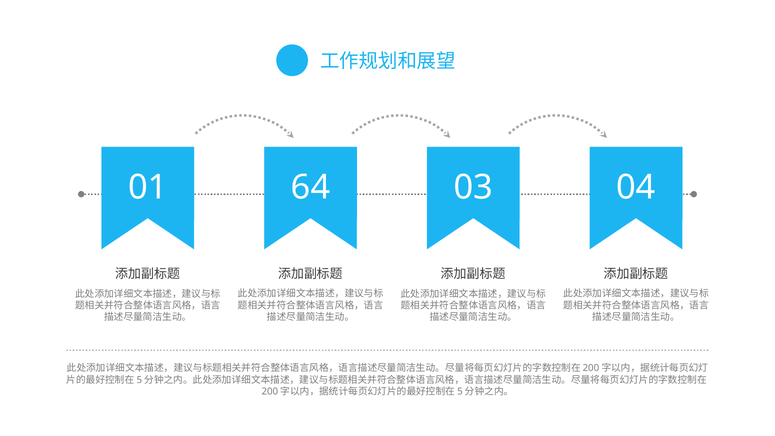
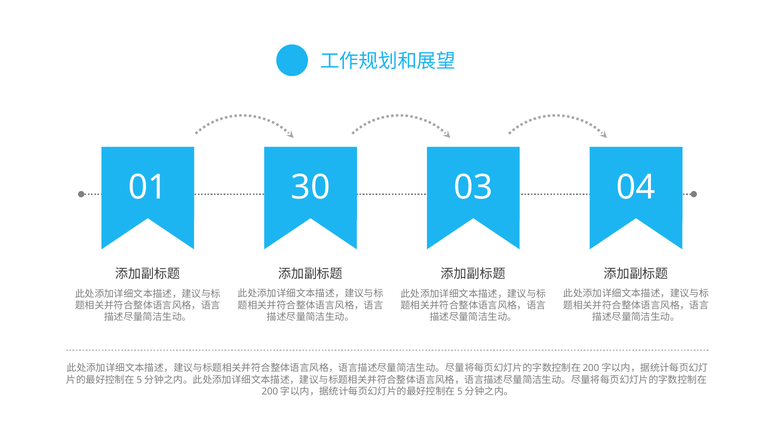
64: 64 -> 30 (311, 188)
